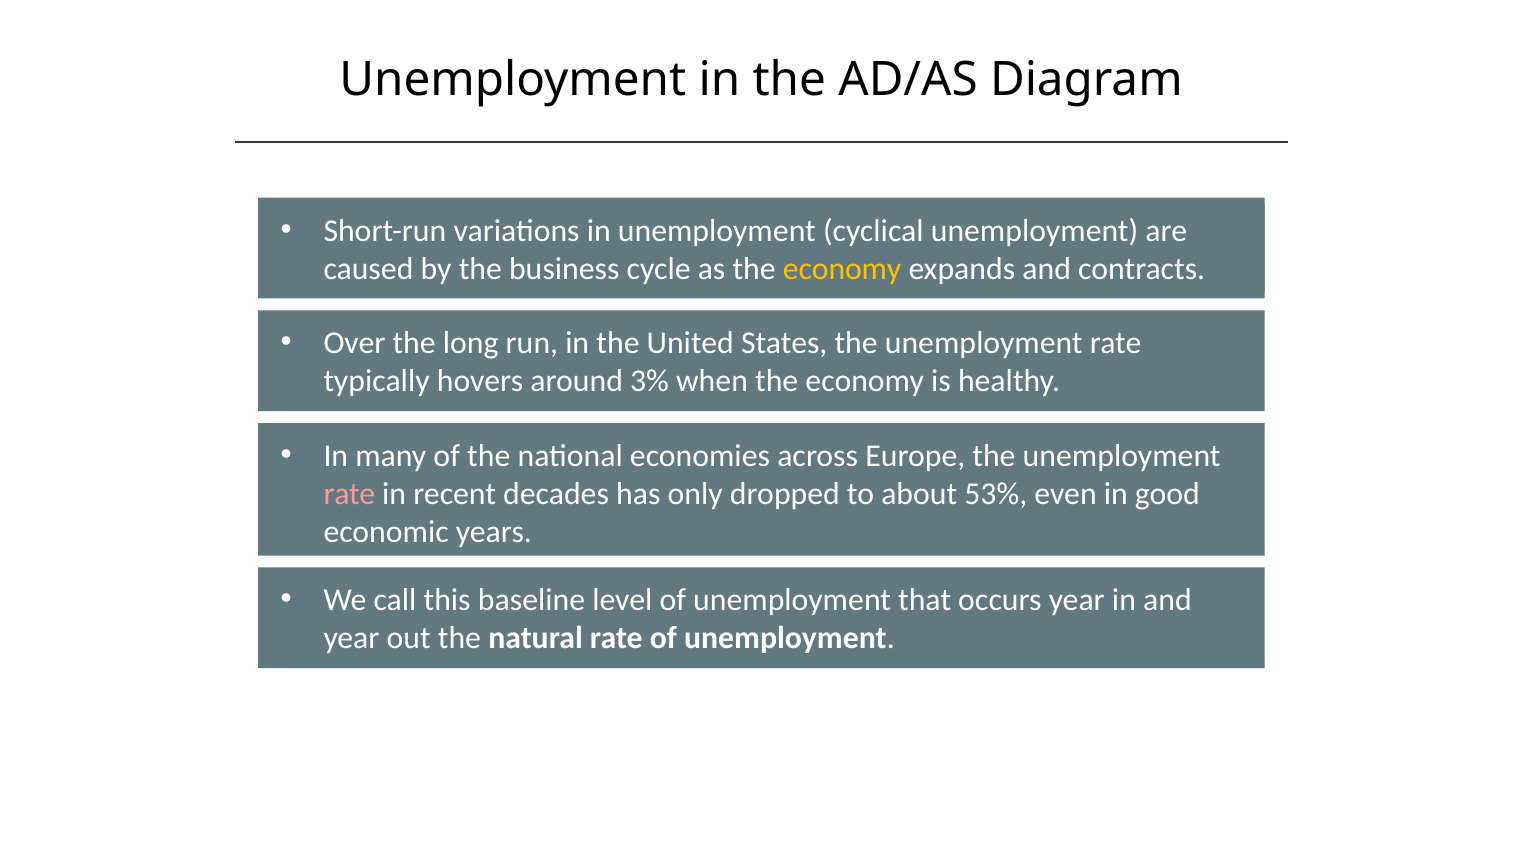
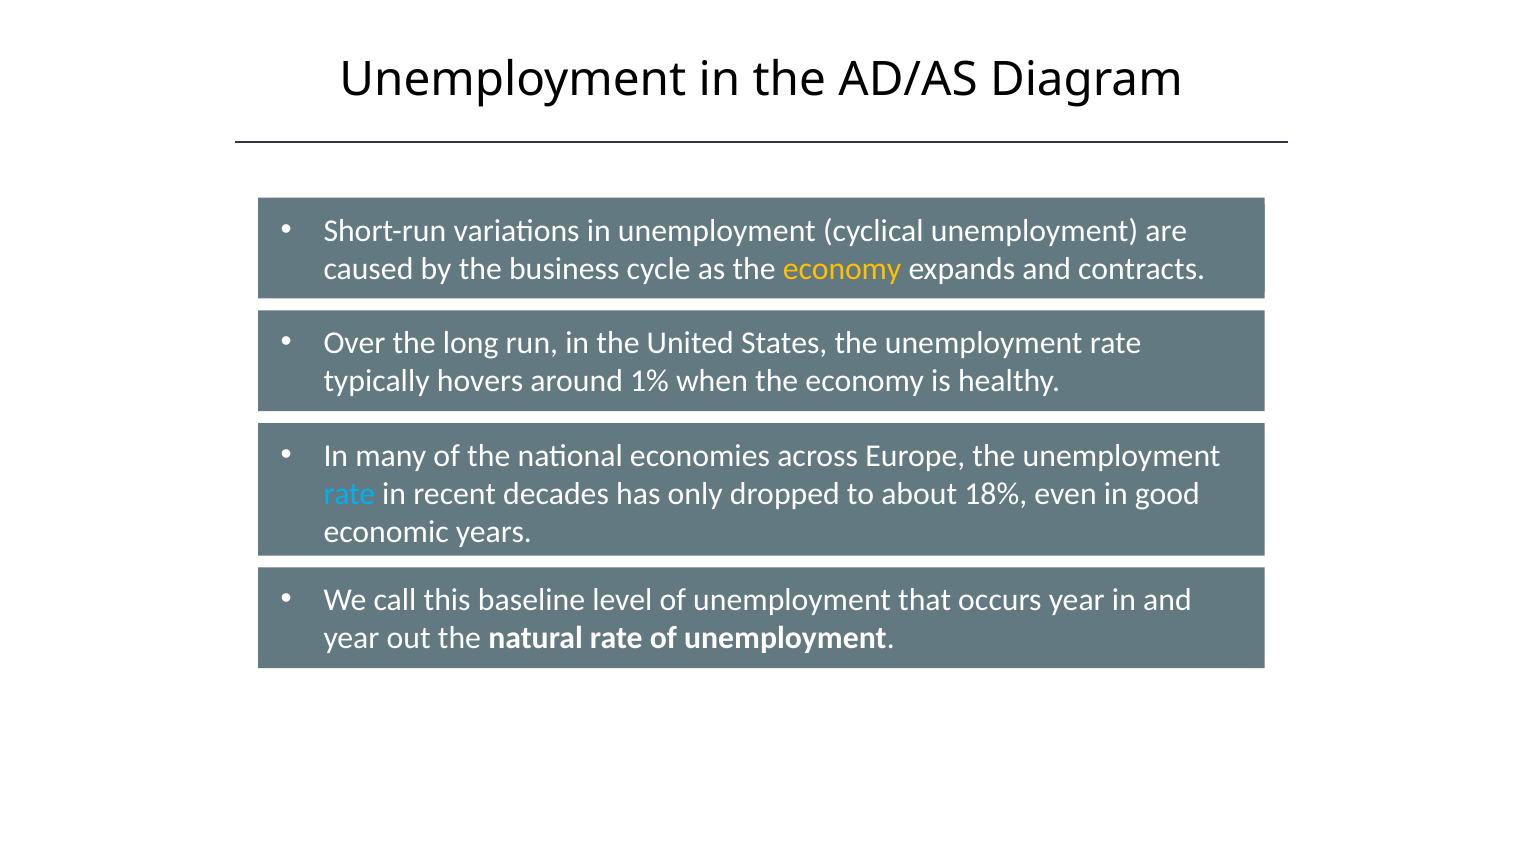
3%: 3% -> 1% (649, 381)
rate colour: pink -> light blue (349, 494)
53%: 53% -> 18% (996, 494)
